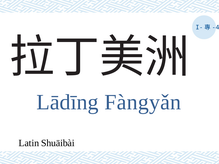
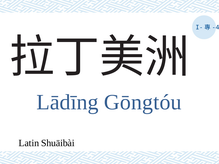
Fàngyǎn: Fàngyǎn -> Gōngtóu (143, 102)
